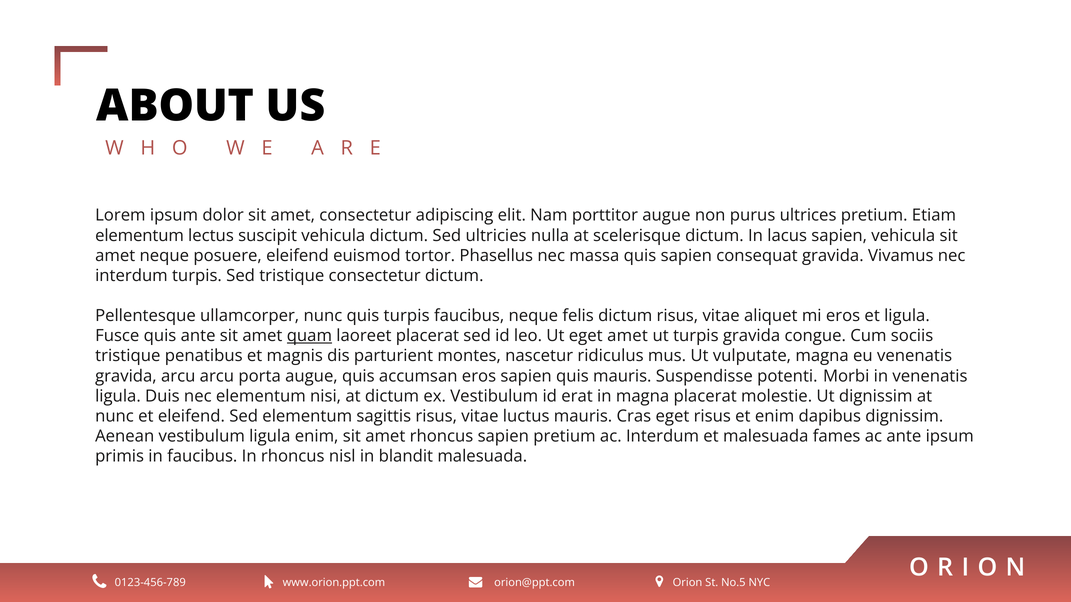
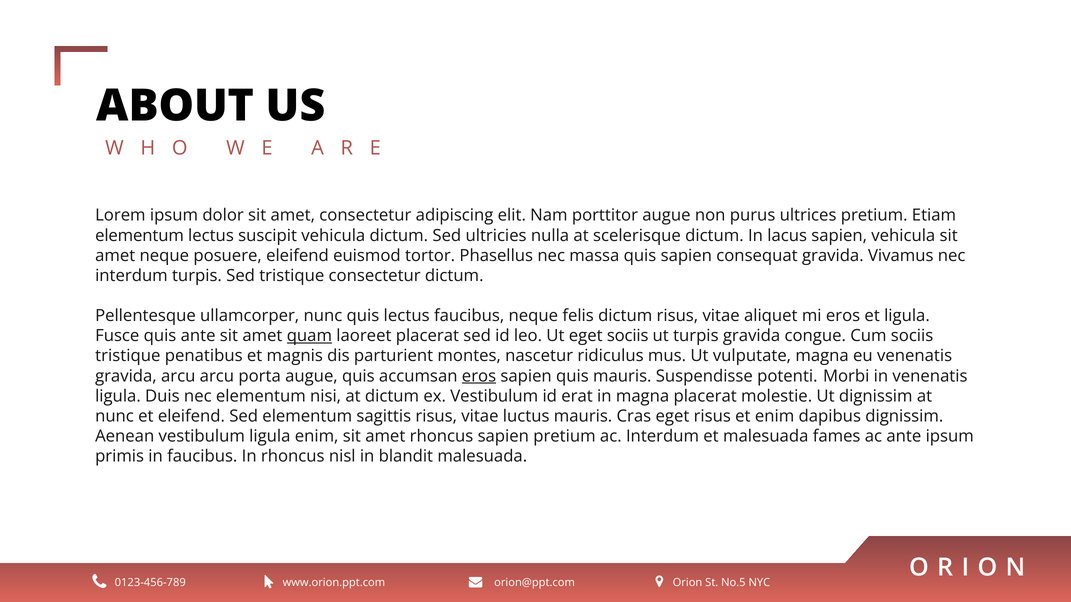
quis turpis: turpis -> lectus (407, 316)
eget amet: amet -> sociis (628, 336)
eros underline: none -> present (479, 376)
